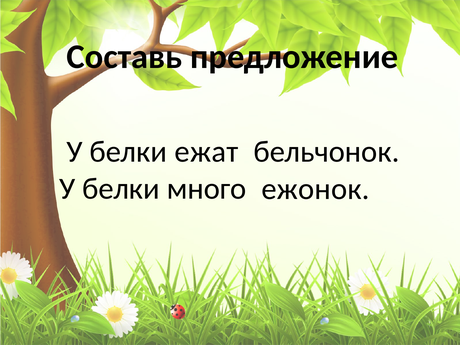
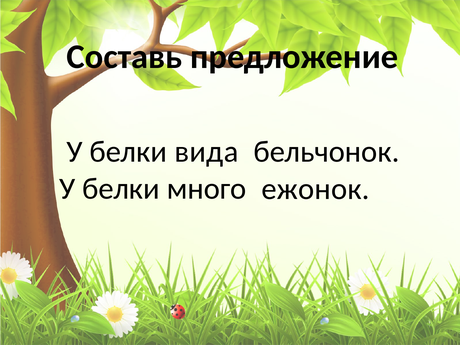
ежат: ежат -> вида (206, 152)
